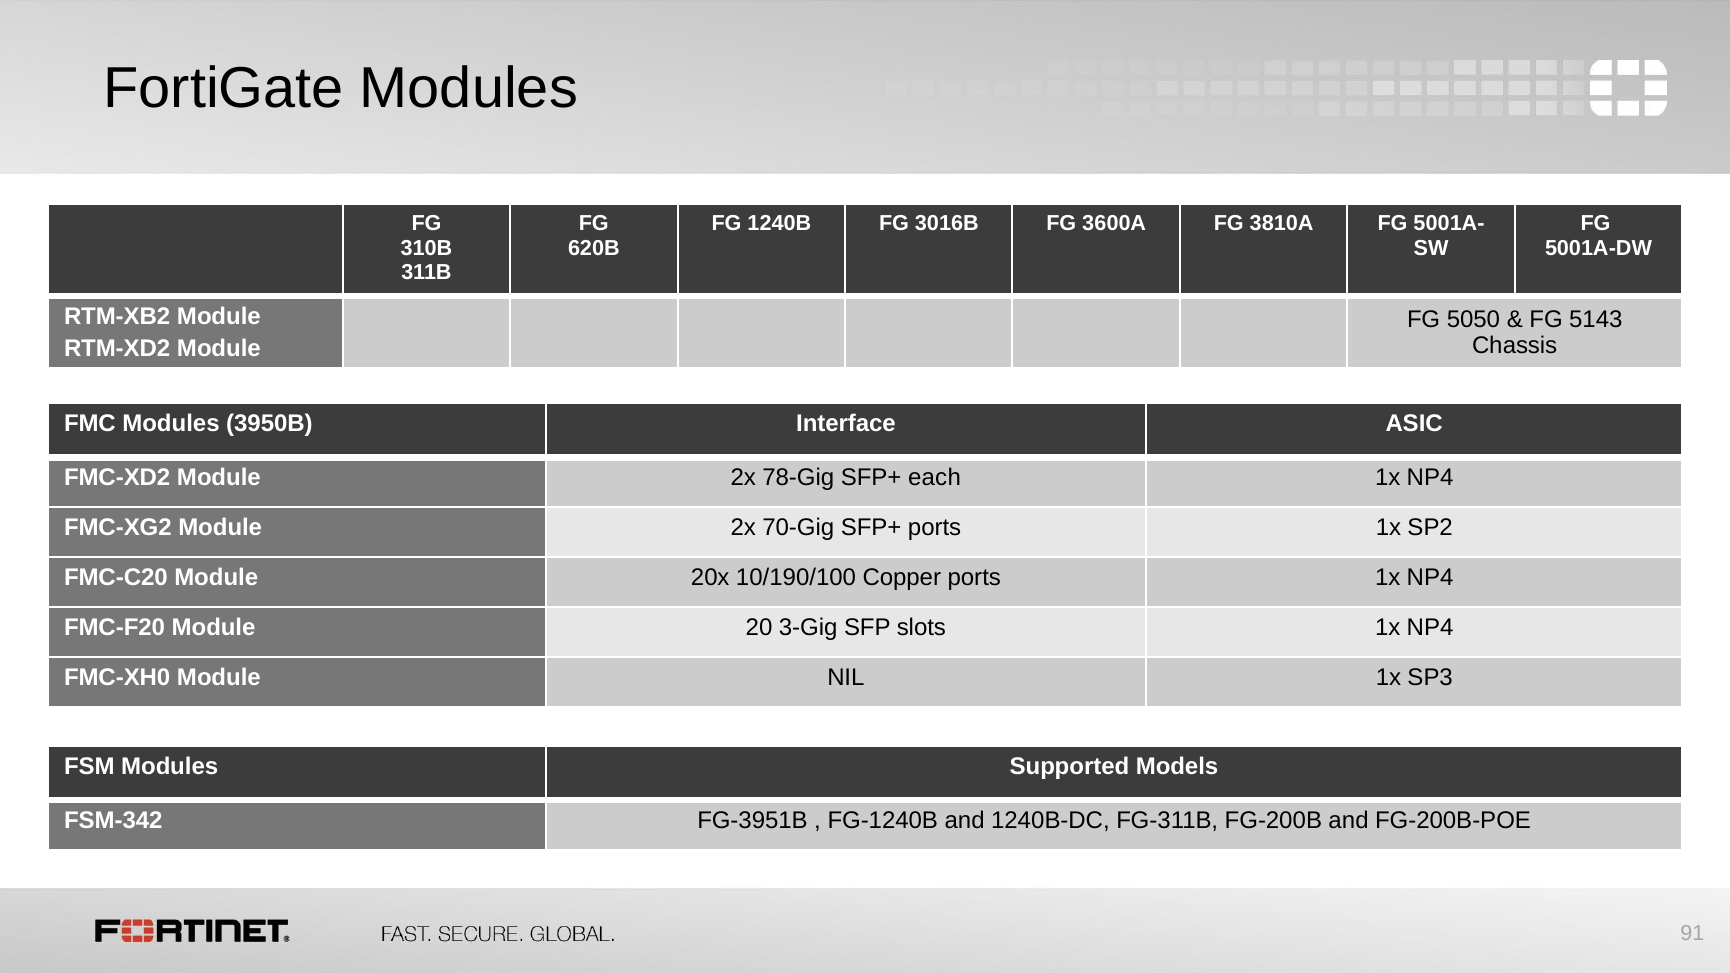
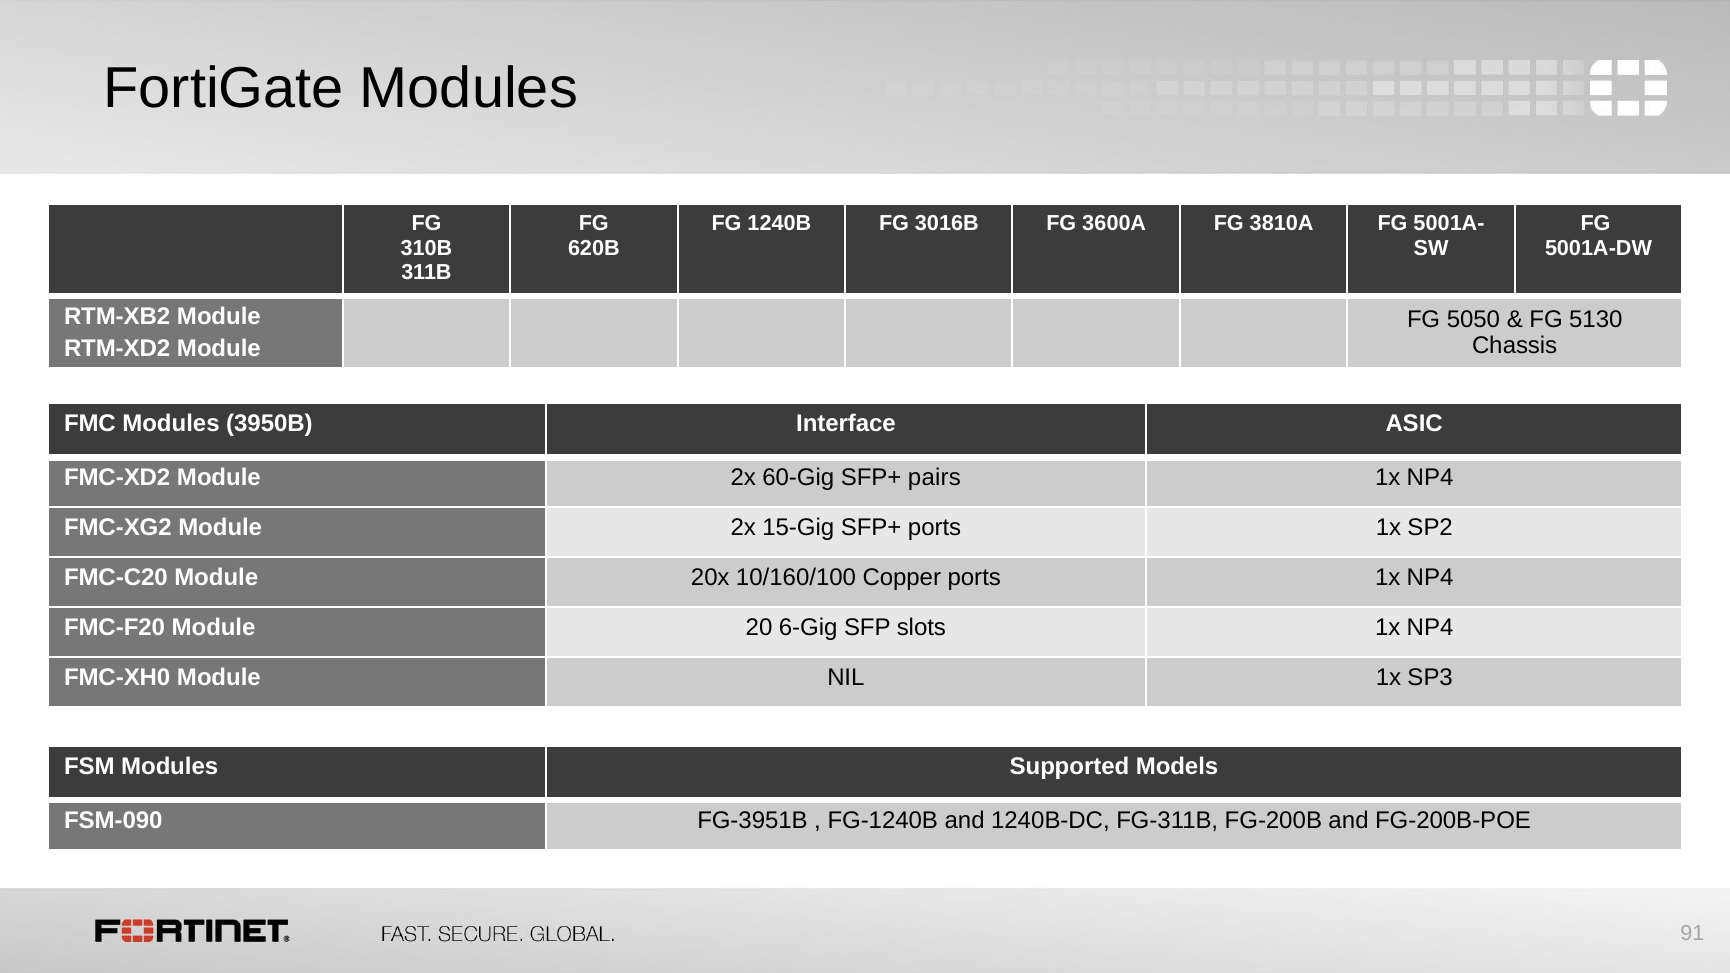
5143: 5143 -> 5130 (1596, 319)
78-Gig: 78-Gig -> 60-Gig (798, 478)
each: each -> pairs (934, 478)
70-Gig: 70-Gig -> 15-Gig (798, 528)
10/190/100: 10/190/100 -> 10/160/100 (796, 578)
3-Gig: 3-Gig -> 6-Gig (808, 628)
FSM-342: FSM-342 -> FSM-090 (113, 821)
